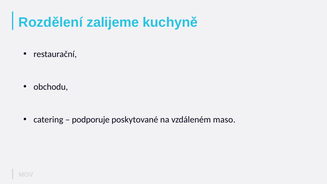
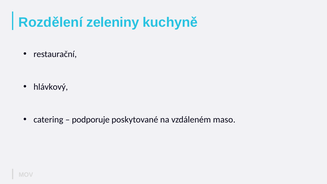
zalijeme: zalijeme -> zeleniny (113, 22)
obchodu: obchodu -> hlávkový (51, 87)
